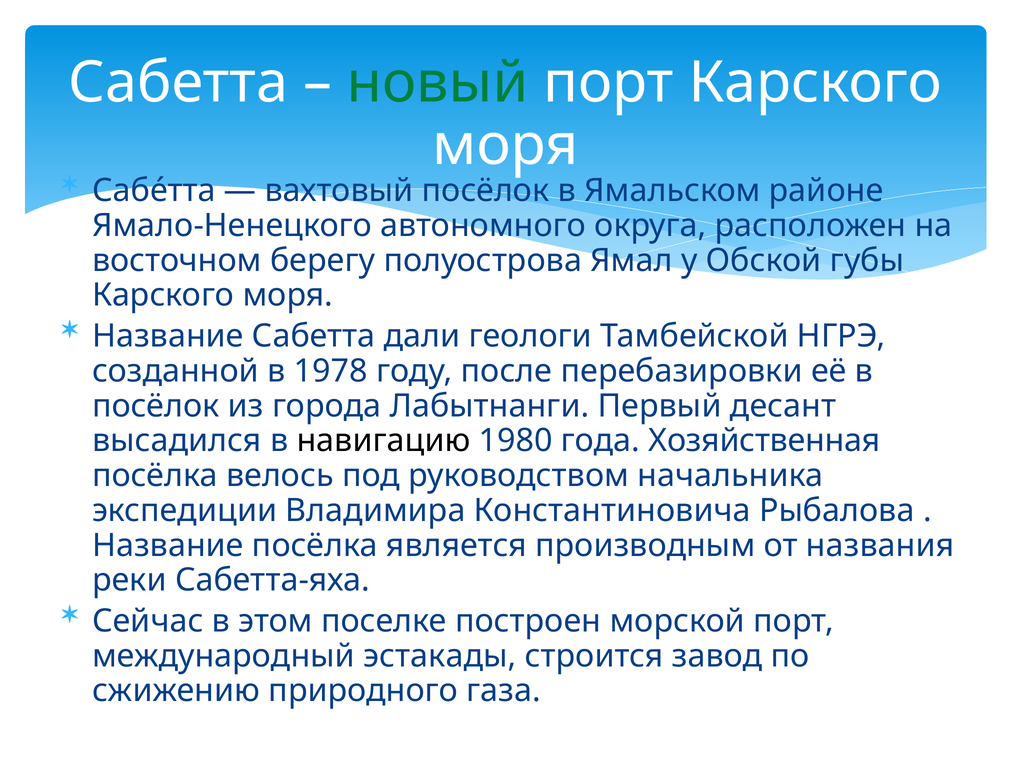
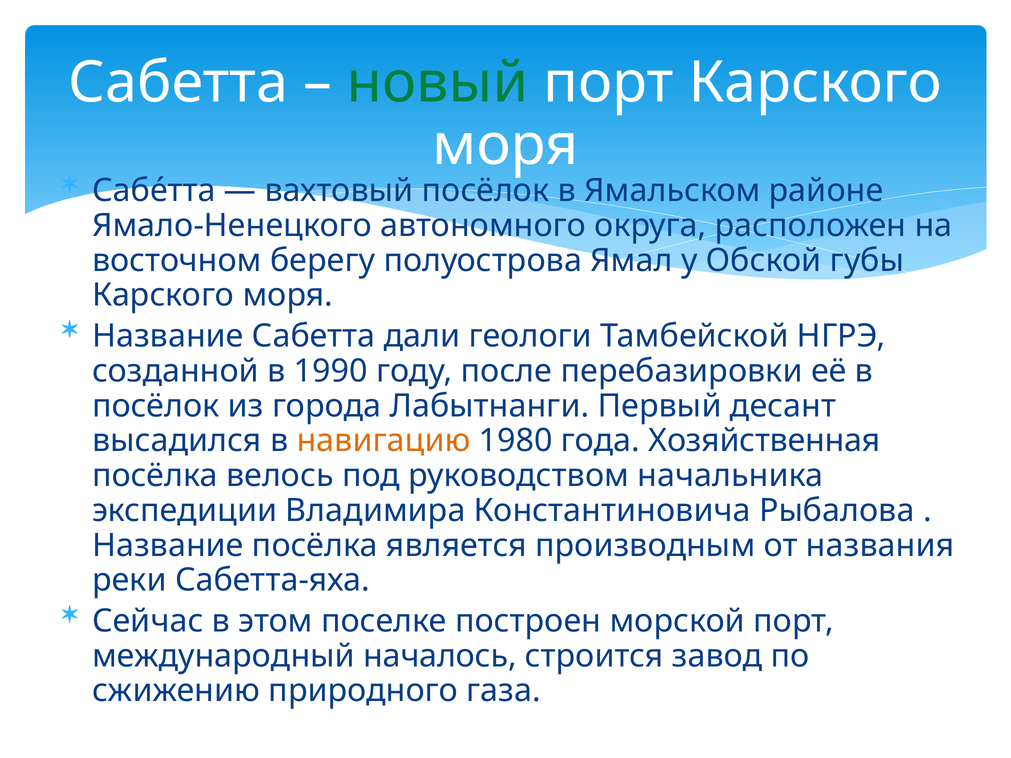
1978: 1978 -> 1990 (331, 371)
навигацию colour: black -> orange (383, 441)
эстакады: эстакады -> началось (440, 656)
